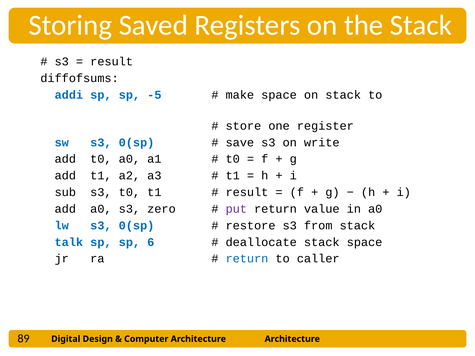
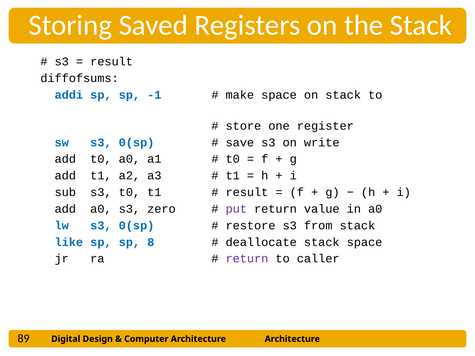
-5: -5 -> -1 (154, 95)
talk: talk -> like (69, 242)
6: 6 -> 8 (151, 242)
return colour: blue -> purple (247, 259)
